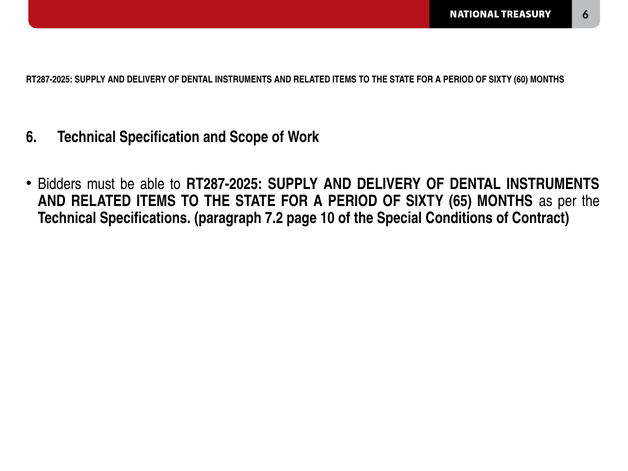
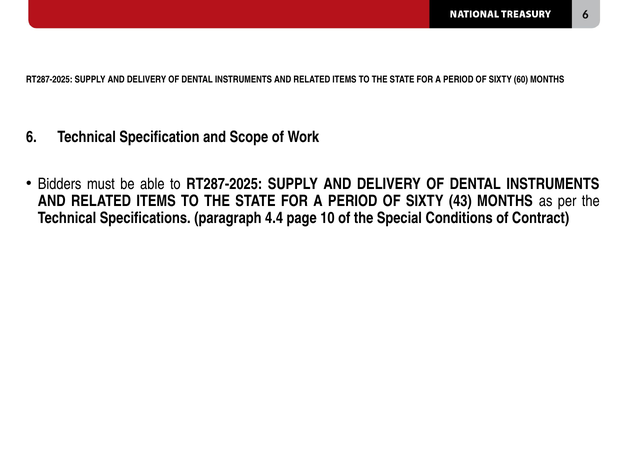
65: 65 -> 43 (460, 201)
7.2: 7.2 -> 4.4 (274, 218)
